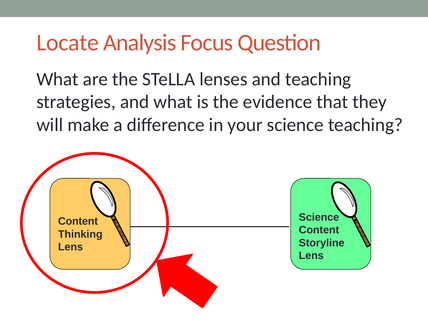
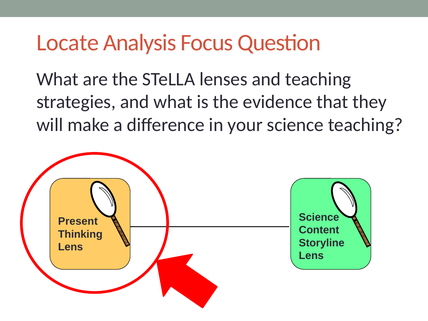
Content: Content -> Present (78, 221)
